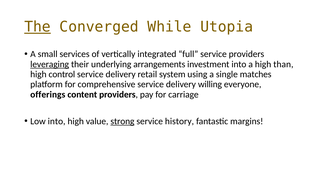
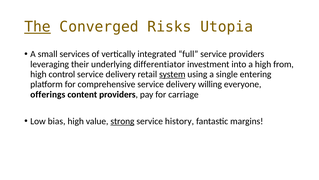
While: While -> Risks (169, 27)
leveraging underline: present -> none (50, 64)
arrangements: arrangements -> differentiator (159, 64)
than: than -> from (283, 64)
system underline: none -> present (172, 74)
matches: matches -> entering (256, 74)
Low into: into -> bias (57, 121)
